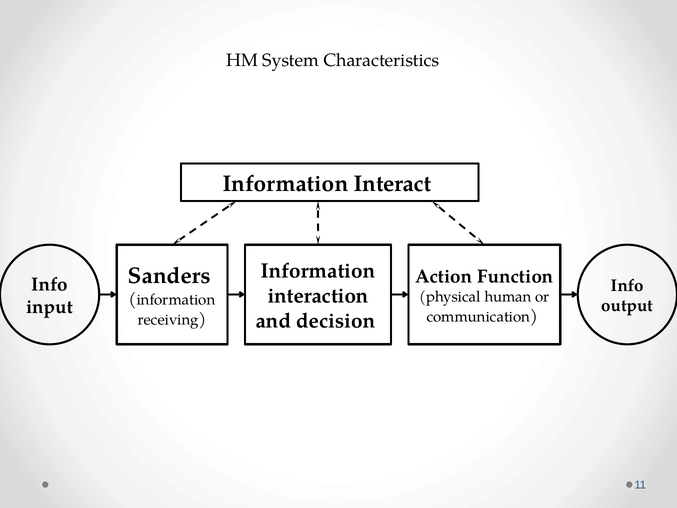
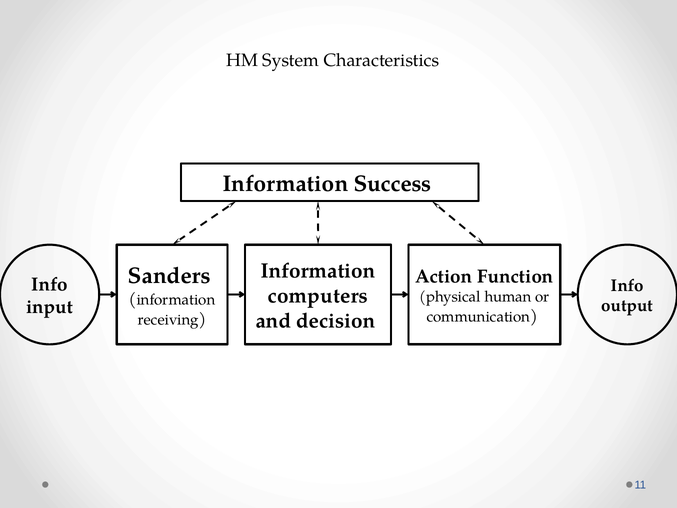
Interact: Interact -> Success (393, 184)
interaction: interaction -> computers (318, 296)
